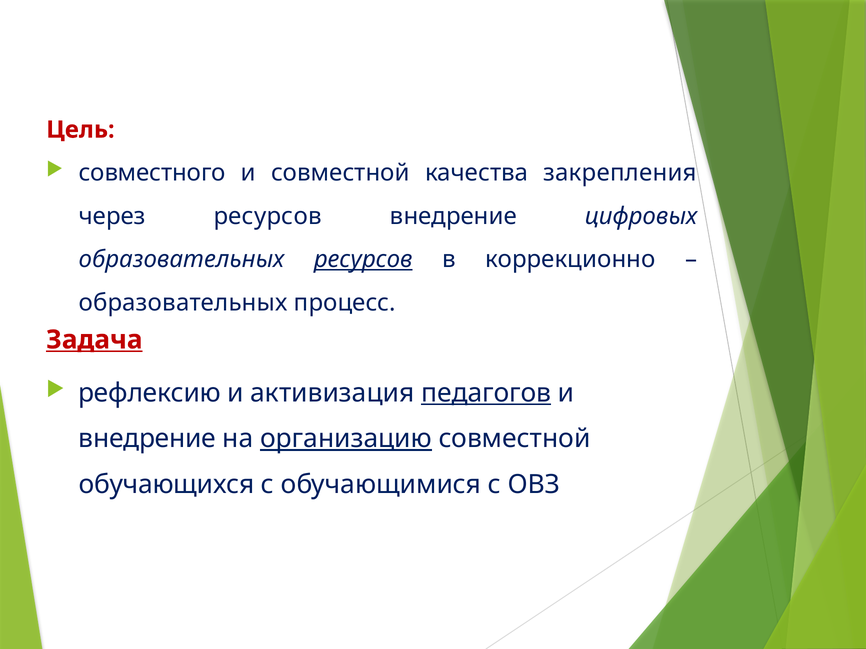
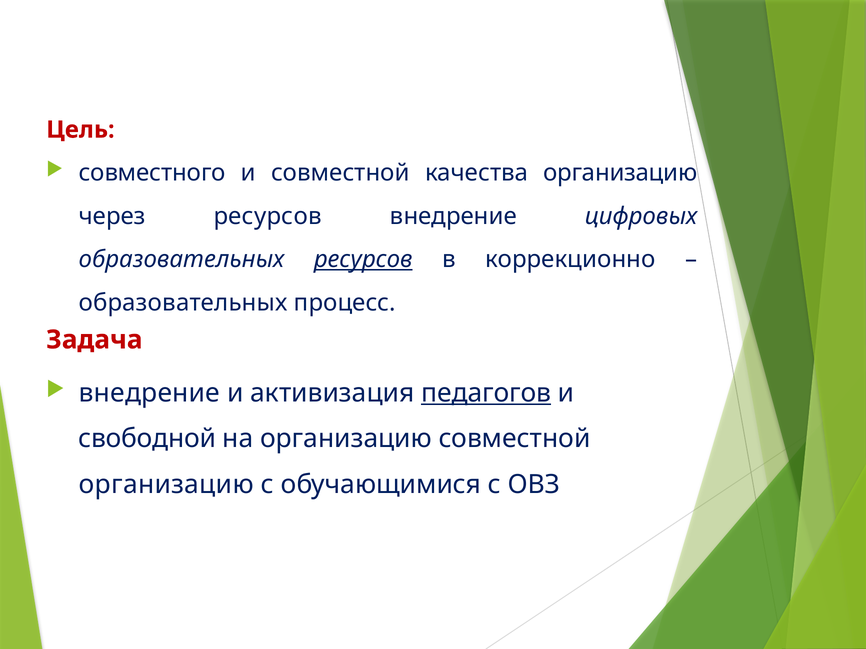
качества закрепления: закрепления -> организацию (620, 173)
Задача underline: present -> none (94, 340)
рефлексию: рефлексию -> внедрение (149, 393)
внедрение: внедрение -> свободной (147, 439)
организацию underline: present -> none (346, 439)
обучающихся: обучающихся -> организацию (166, 485)
